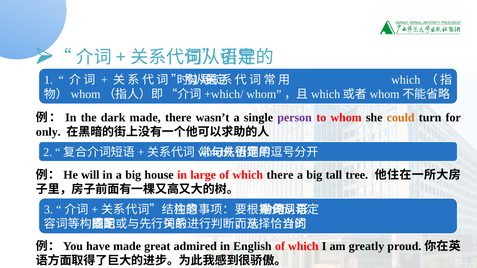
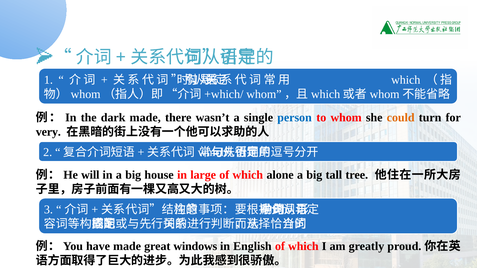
person colour: purple -> blue (295, 118)
only: only -> very (48, 132)
which there: there -> alone (280, 175)
admired: admired -> windows (195, 247)
